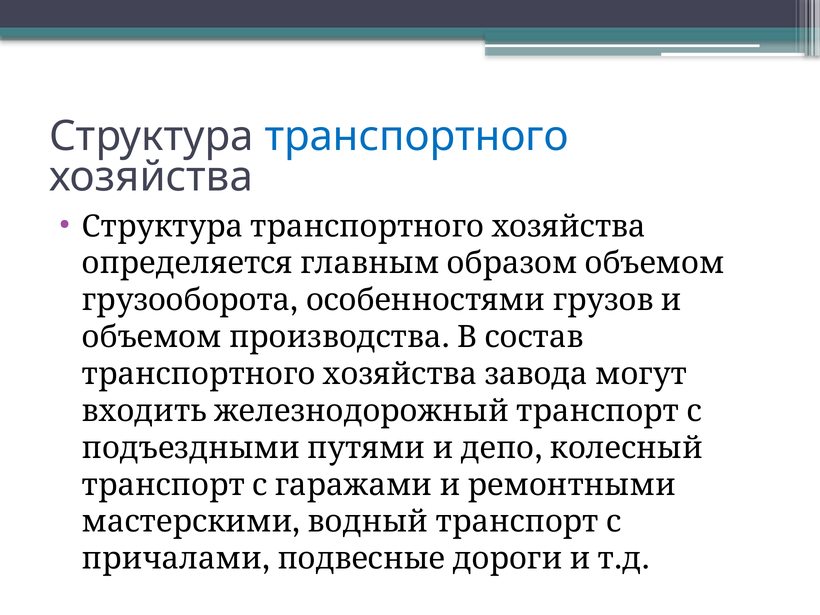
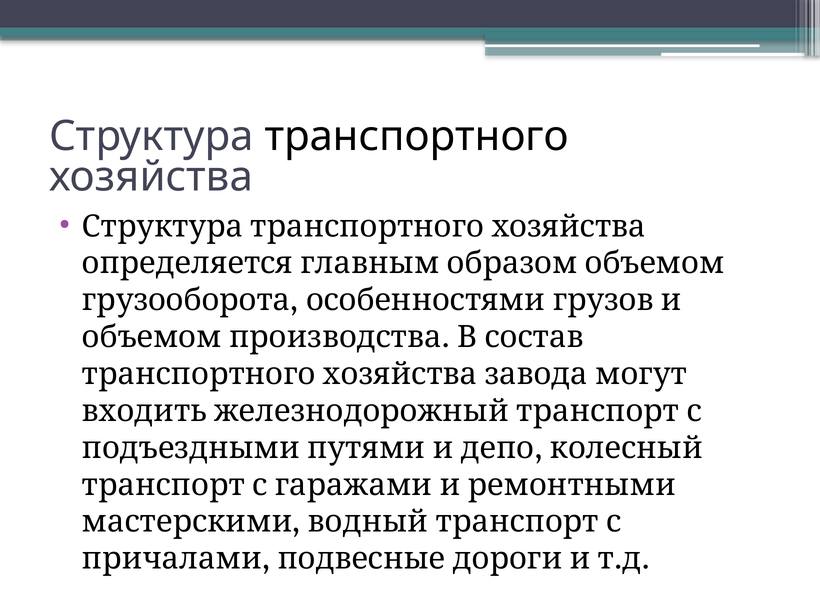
транспортного colour: blue -> black (417, 136)
